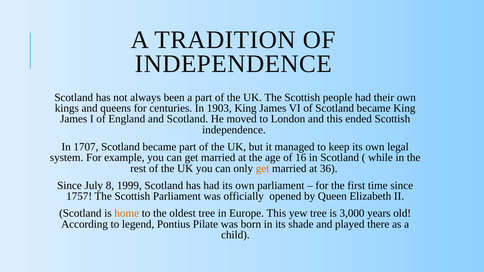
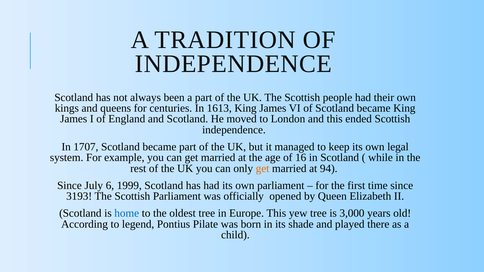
1903: 1903 -> 1613 (219, 108)
36: 36 -> 94 (329, 169)
8: 8 -> 6 (110, 186)
1757: 1757 -> 3193 (79, 196)
home colour: orange -> blue (127, 213)
